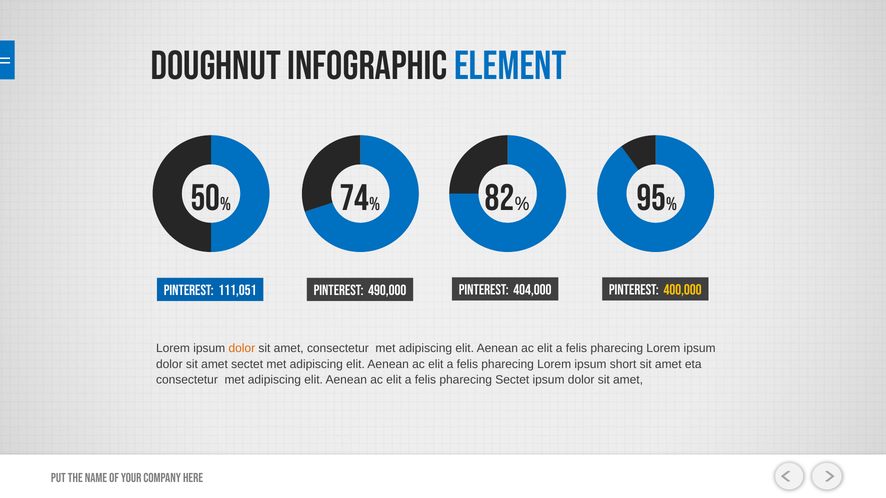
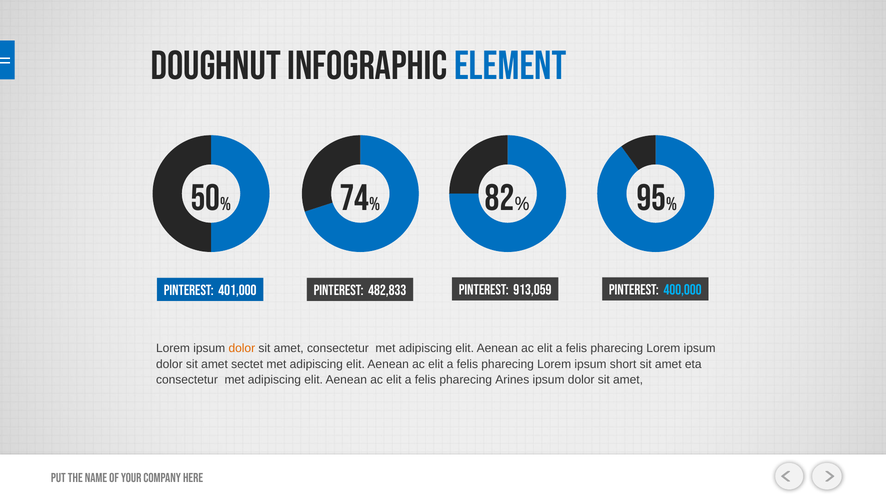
404,000: 404,000 -> 913,059 (532, 290)
400,000 colour: yellow -> light blue (683, 290)
111,051: 111,051 -> 401,000 (237, 291)
490,000: 490,000 -> 482,833 (387, 291)
pharecing Sectet: Sectet -> Arines (512, 380)
